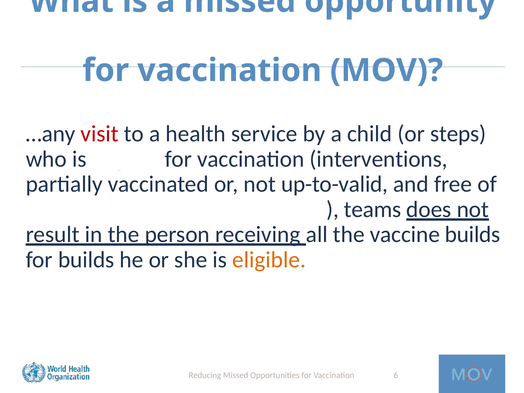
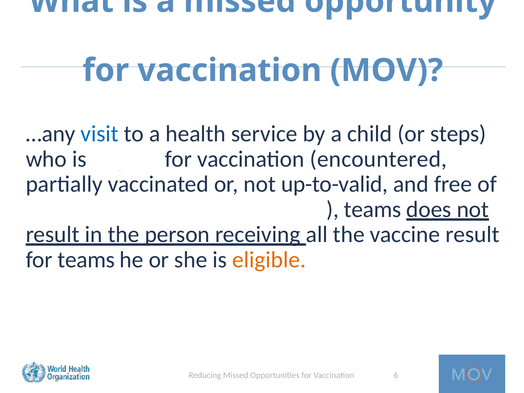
visit colour: red -> blue (100, 134)
interventions: interventions -> encountered (378, 159)
vaccine builds: builds -> result (473, 235)
for builds: builds -> teams (86, 260)
